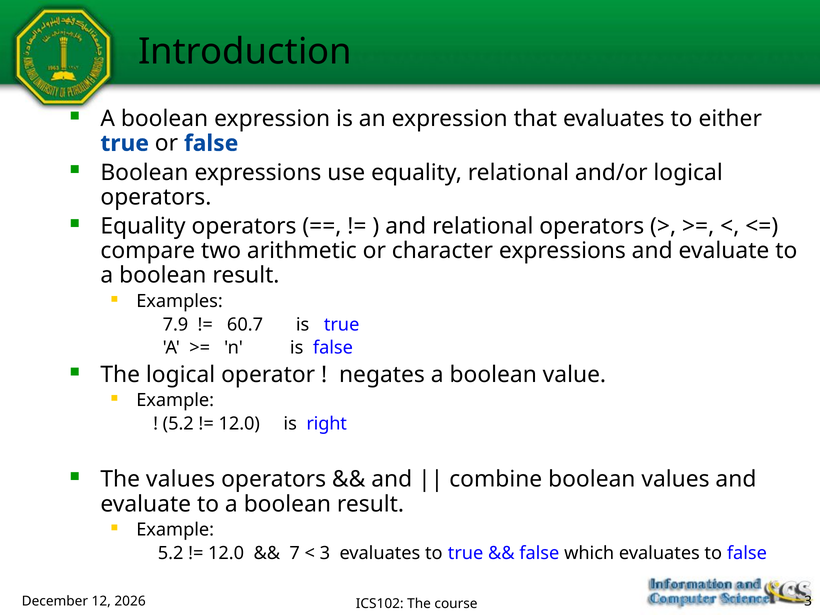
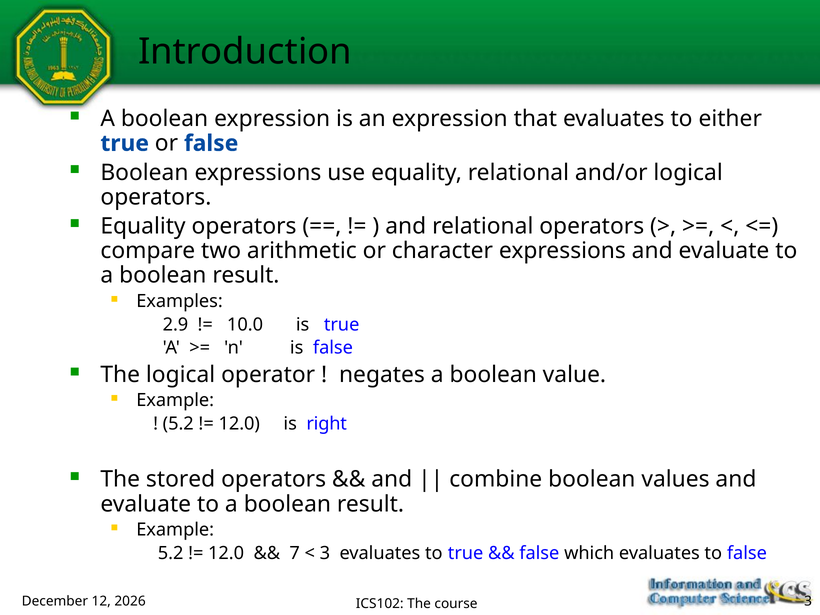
7.9: 7.9 -> 2.9 (175, 325)
60.7: 60.7 -> 10.0 (245, 325)
The values: values -> stored (181, 479)
